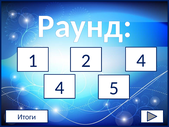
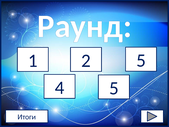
2 4: 4 -> 5 (141, 60)
